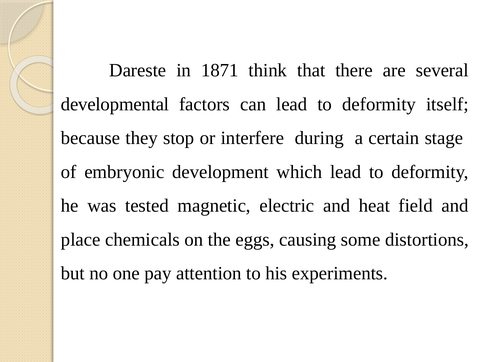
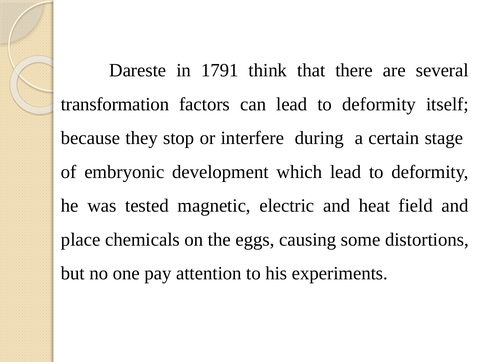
1871: 1871 -> 1791 (220, 70)
developmental: developmental -> transformation (115, 104)
